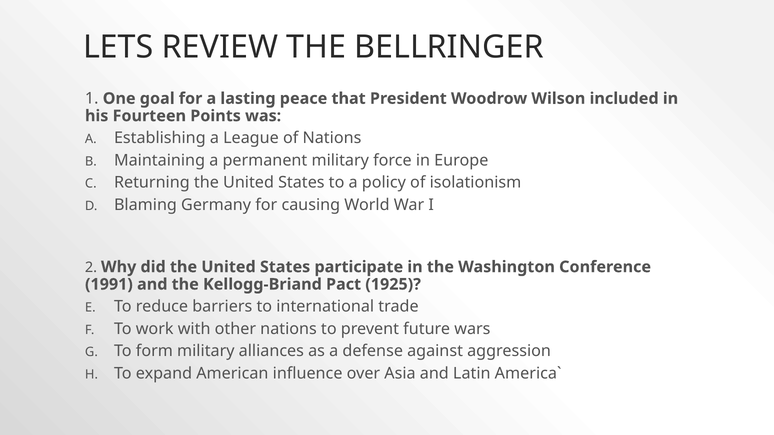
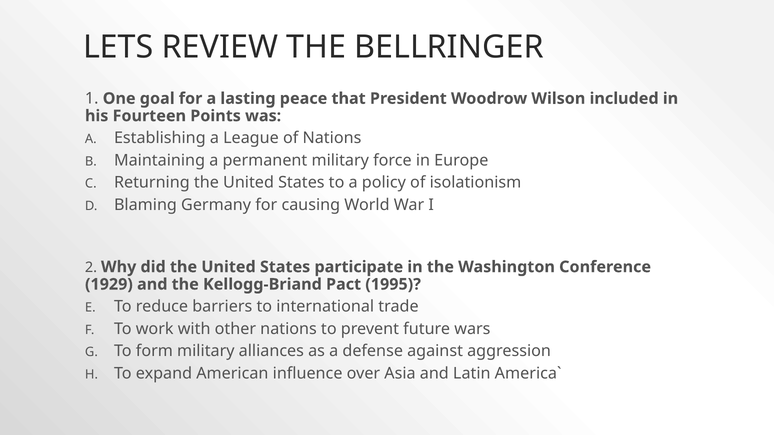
1991: 1991 -> 1929 (109, 285)
1925: 1925 -> 1995 (393, 285)
